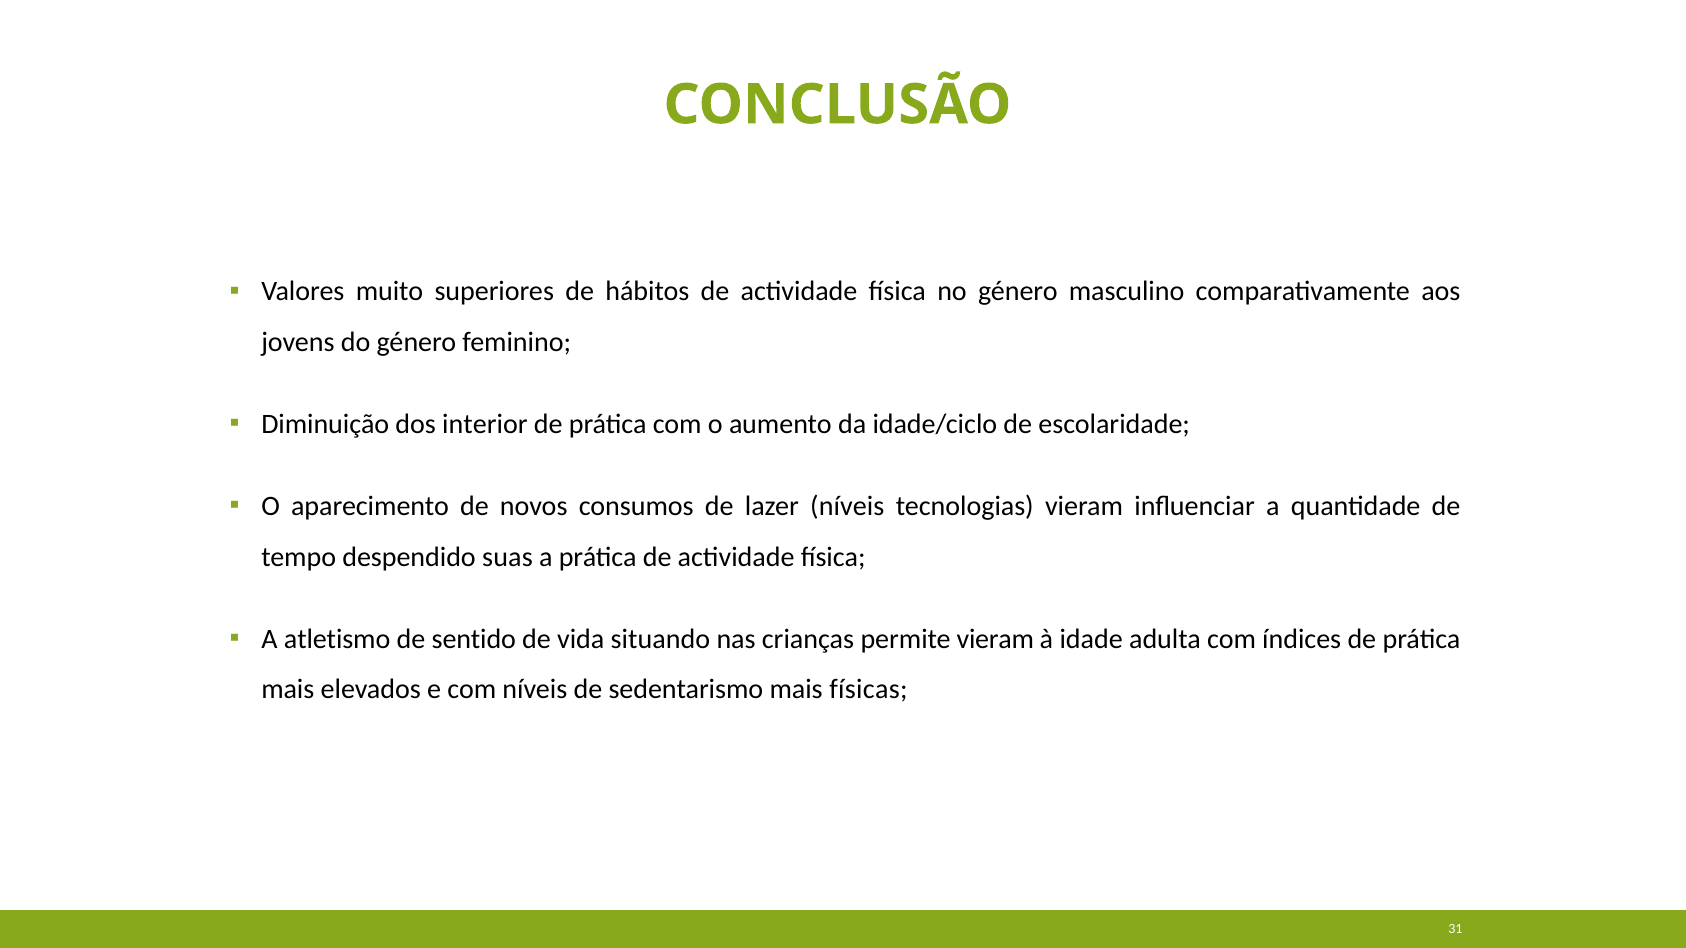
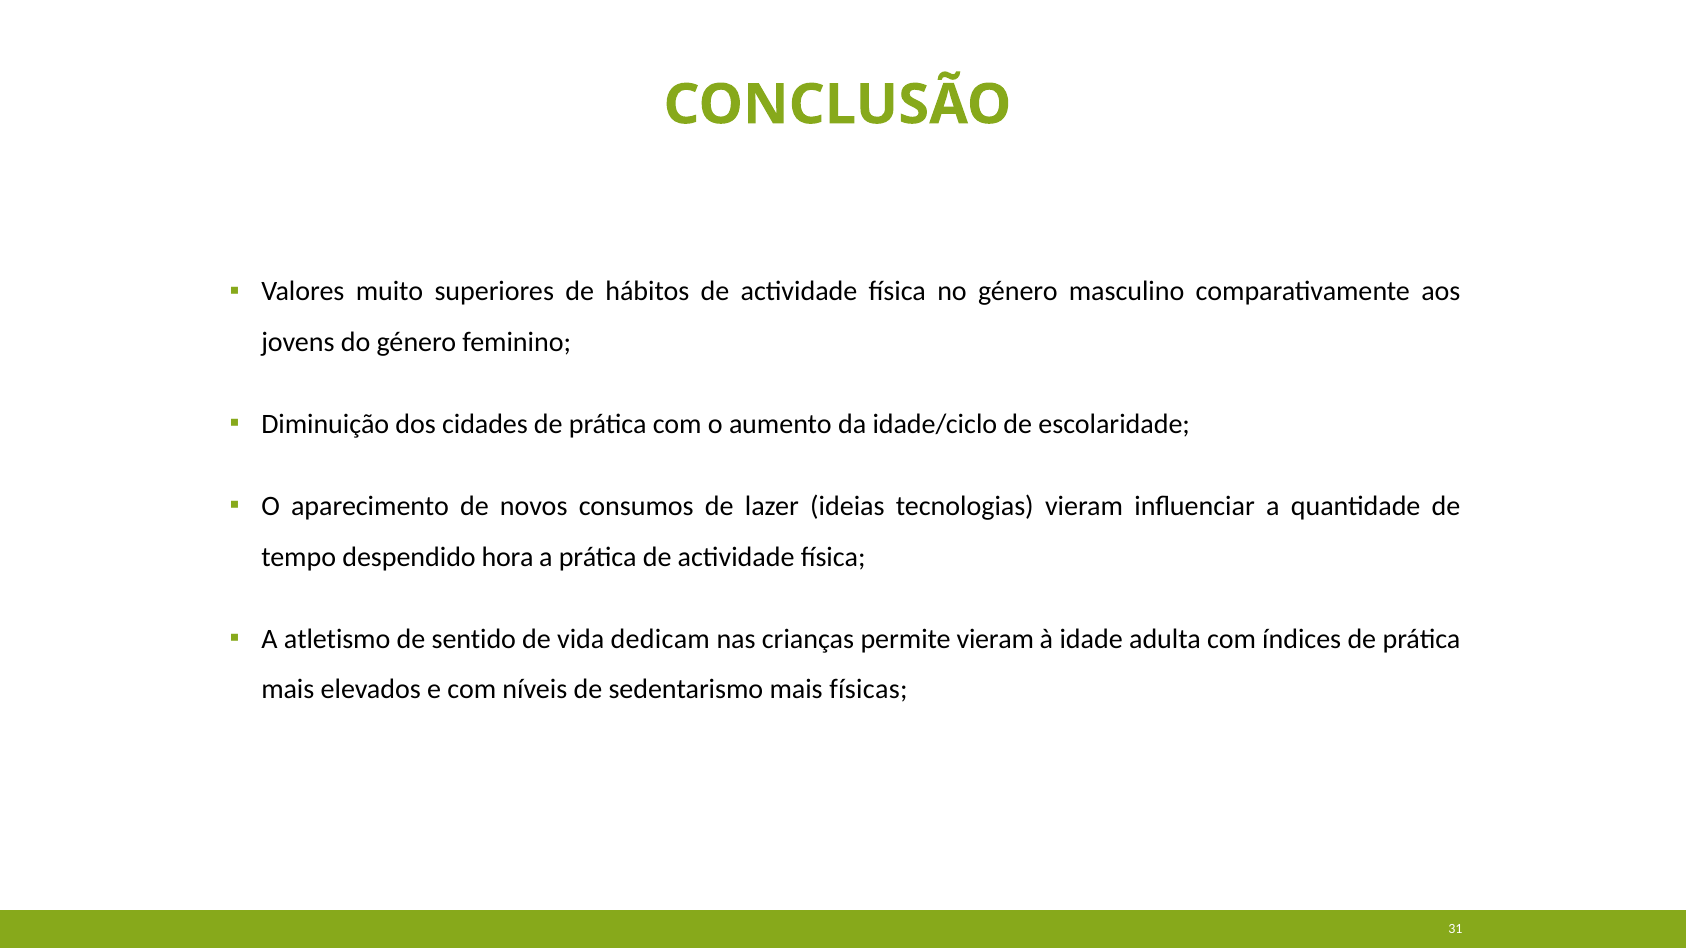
interior: interior -> cidades (485, 424)
lazer níveis: níveis -> ideias (847, 506)
suas: suas -> hora (508, 557)
situando: situando -> dedicam (660, 639)
